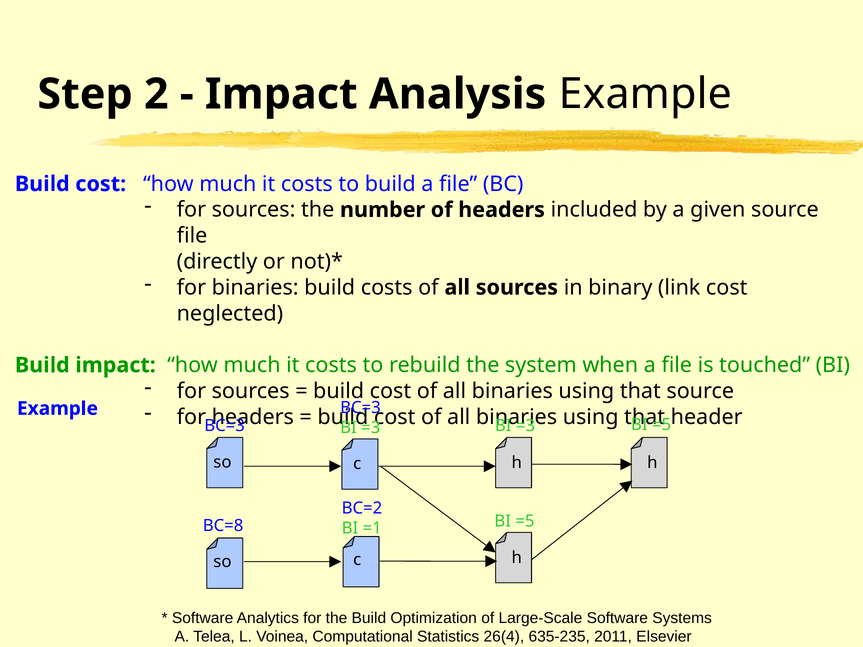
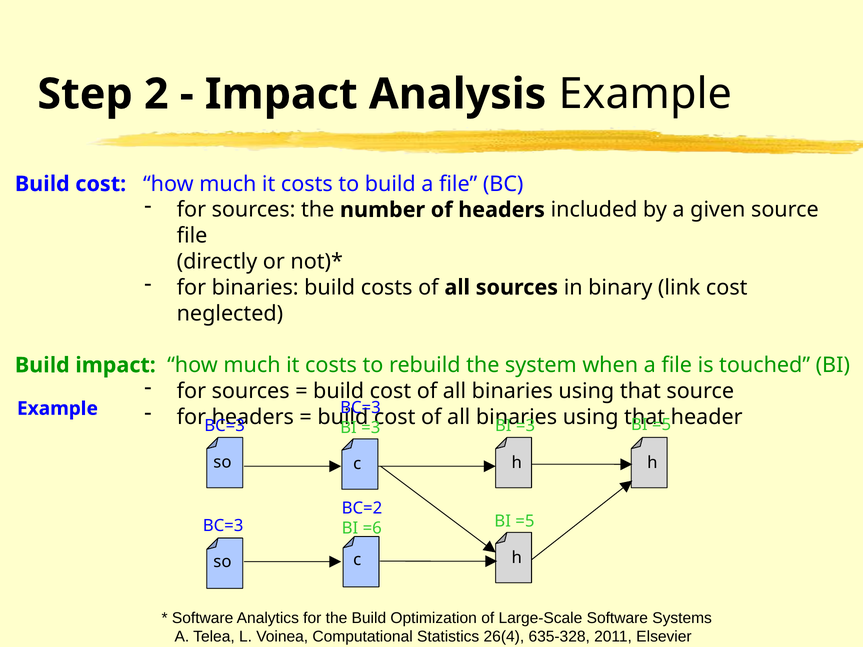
BC=8: BC=8 -> BC=3 (223, 526)
=1: =1 -> =6 (372, 529)
635-235: 635-235 -> 635-328 (559, 637)
